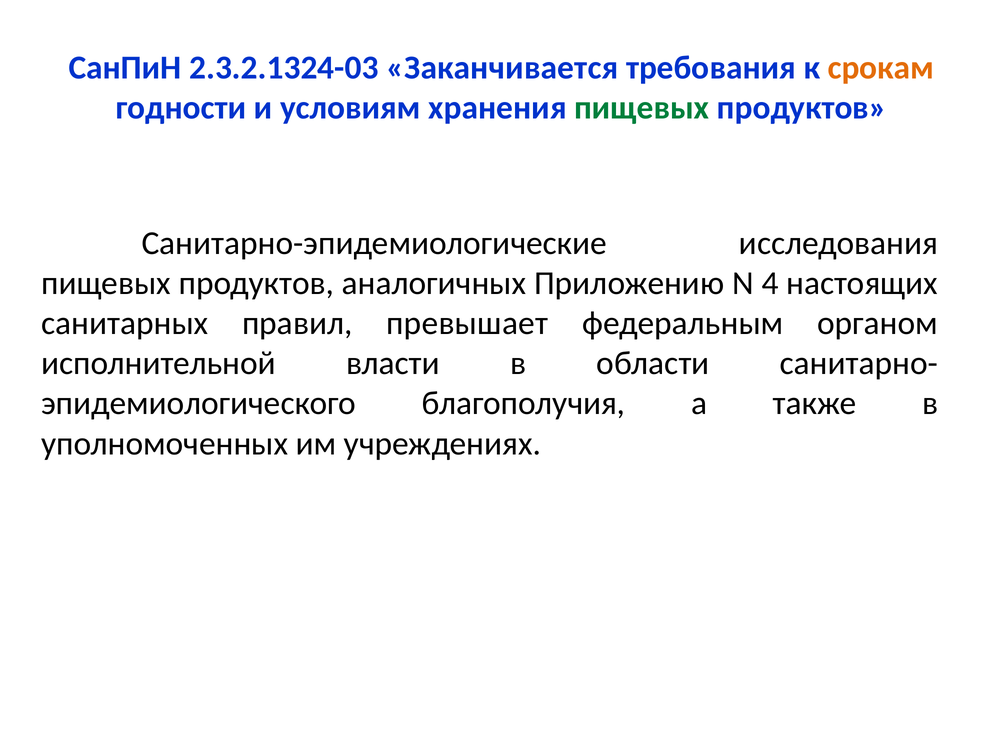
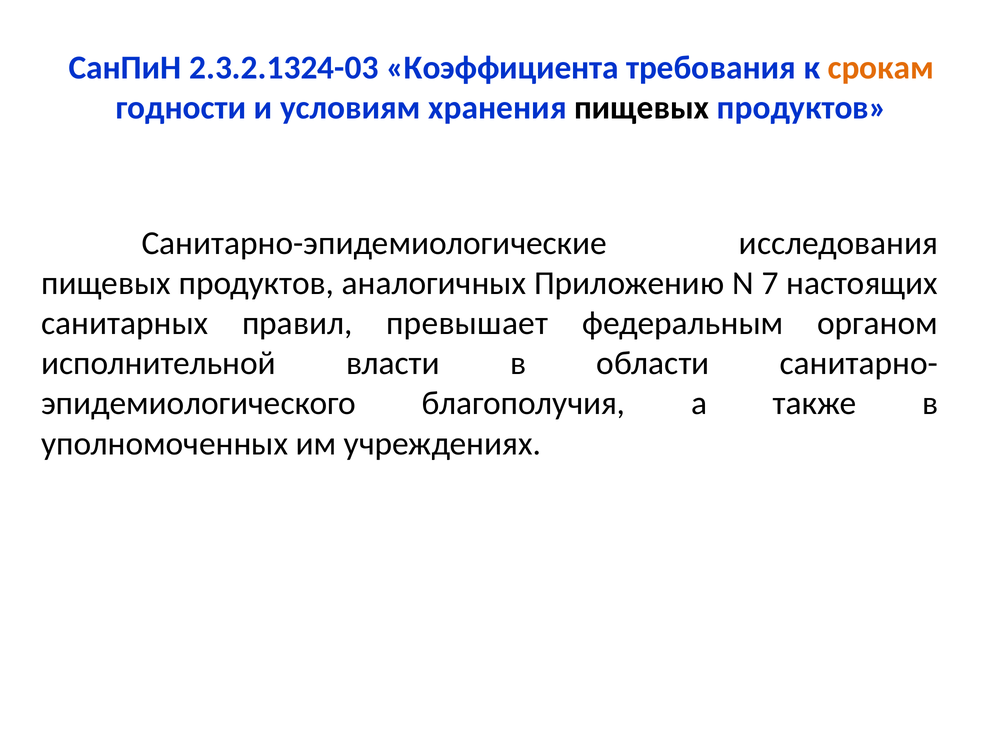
Заканчивается: Заканчивается -> Коэффициента (502, 68)
пищевых colour: green -> black (642, 108)
4: 4 -> 7 (770, 283)
